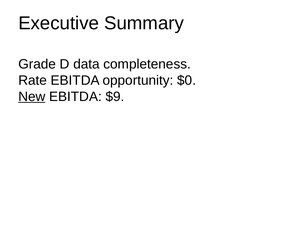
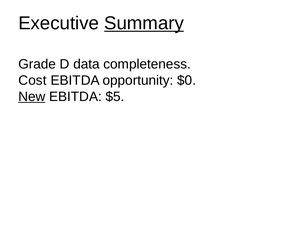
Summary underline: none -> present (144, 23)
Rate: Rate -> Cost (32, 80)
$9: $9 -> $5 (115, 97)
